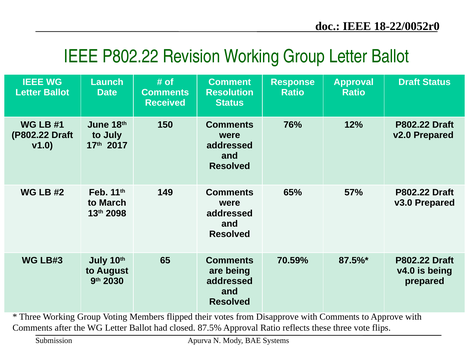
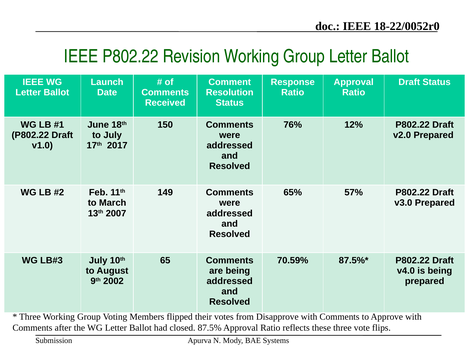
2098: 2098 -> 2007 (116, 213)
2030: 2030 -> 2002 (113, 281)
